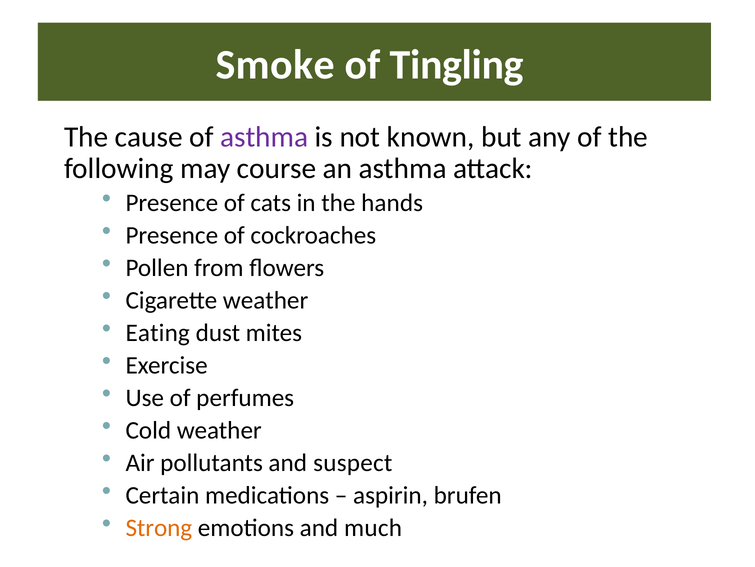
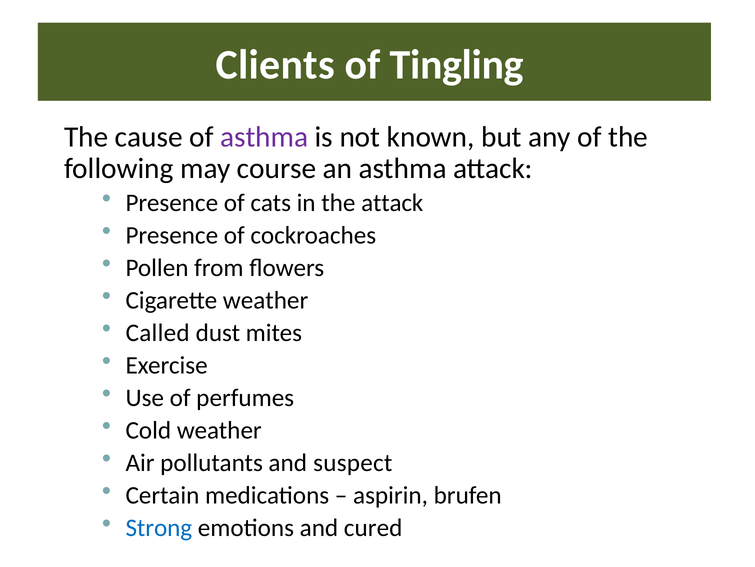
Smoke: Smoke -> Clients (275, 65)
the hands: hands -> attack (392, 203)
Eating: Eating -> Called (158, 332)
Strong colour: orange -> blue (159, 527)
much: much -> cured (373, 527)
